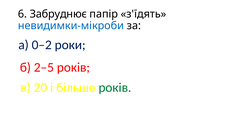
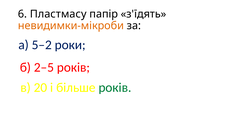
Забруднює: Забруднює -> Пластмасу (58, 14)
невидимки-мікроби colour: blue -> orange (71, 26)
0–2: 0–2 -> 5–2 (42, 45)
